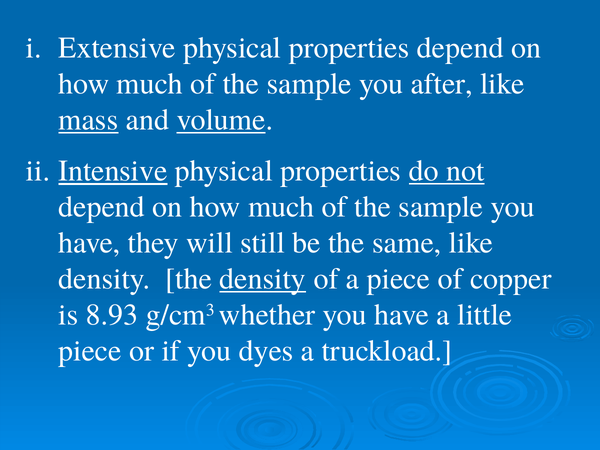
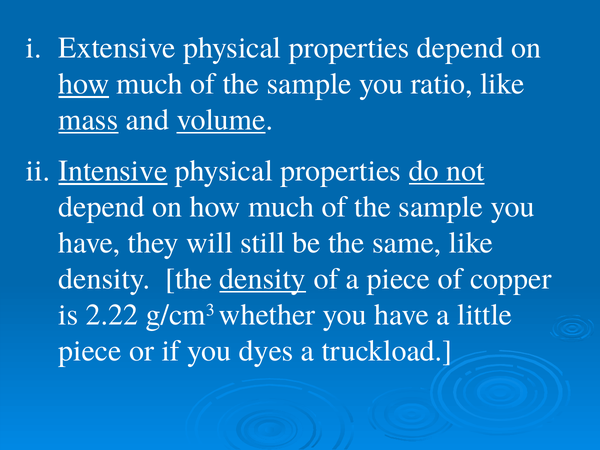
how underline: none -> present (84, 84)
after: after -> ratio (442, 84)
8.93: 8.93 -> 2.22 (112, 315)
